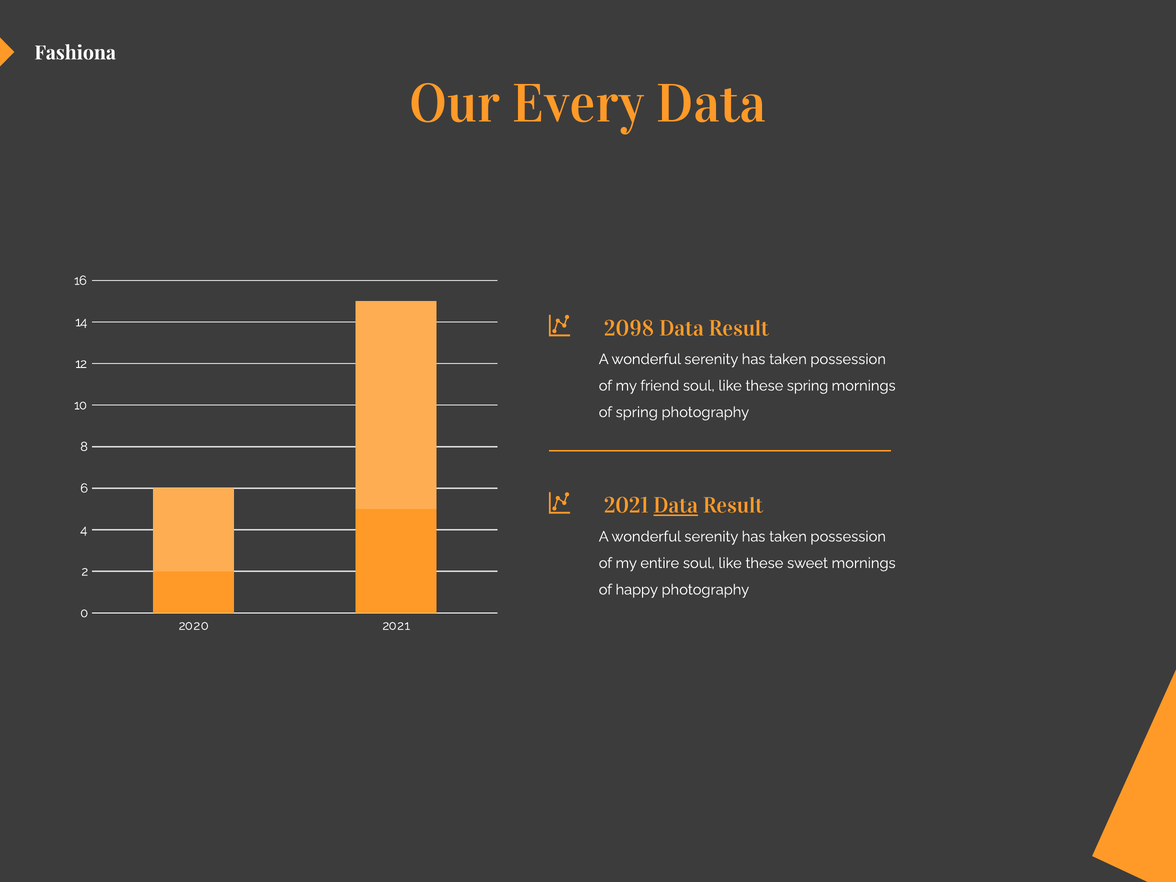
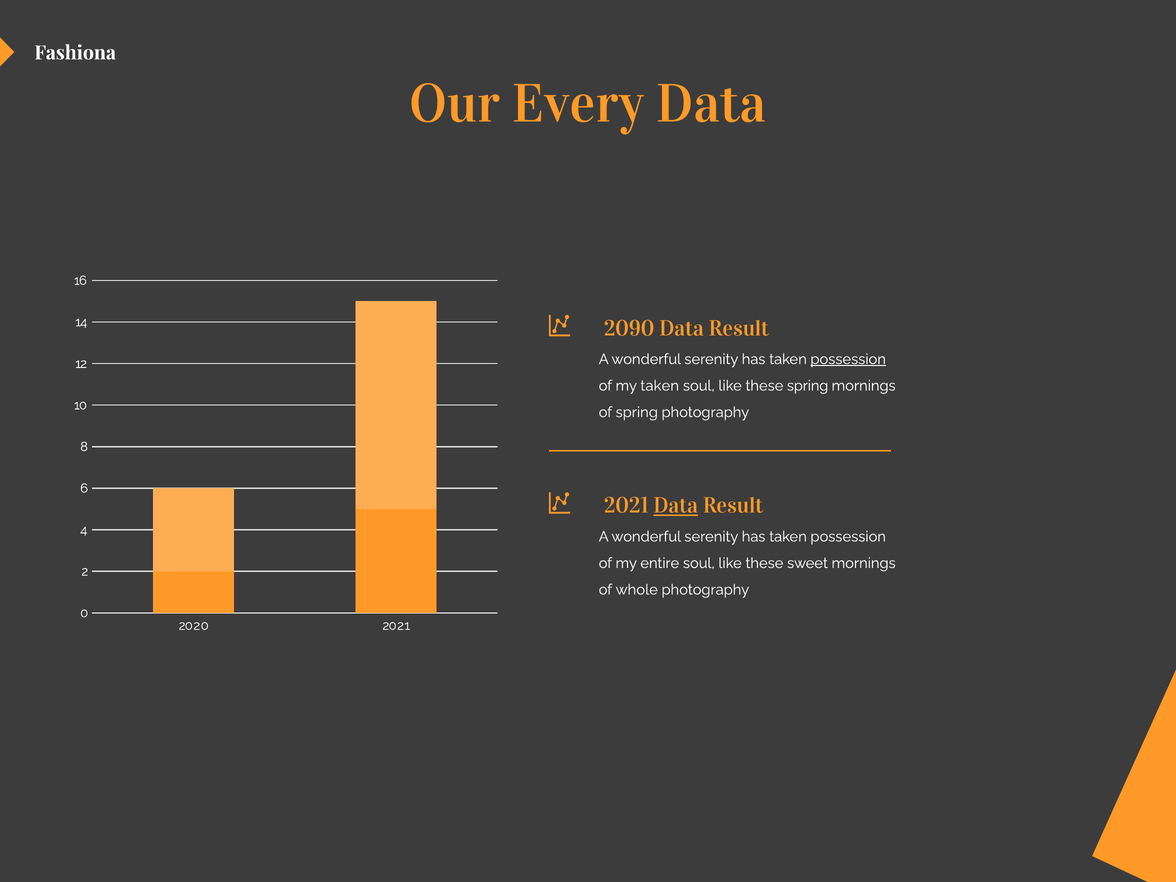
2098: 2098 -> 2090 (629, 328)
possession underline: none -> present (848, 359)
my friend: friend -> taken (660, 386)
happy: happy -> whole (637, 590)
